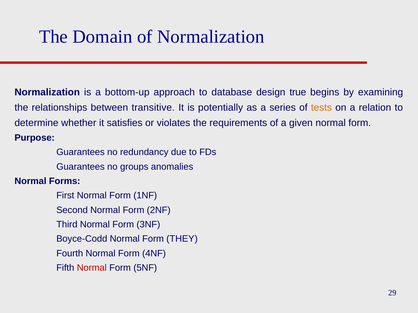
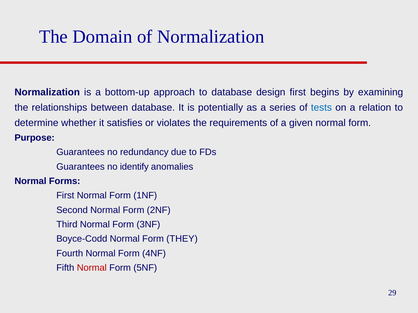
design true: true -> first (298, 92)
between transitive: transitive -> database (153, 108)
tests colour: orange -> blue (321, 108)
groups: groups -> identify (134, 167)
